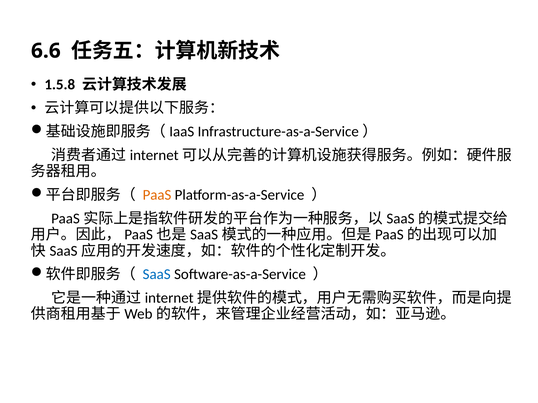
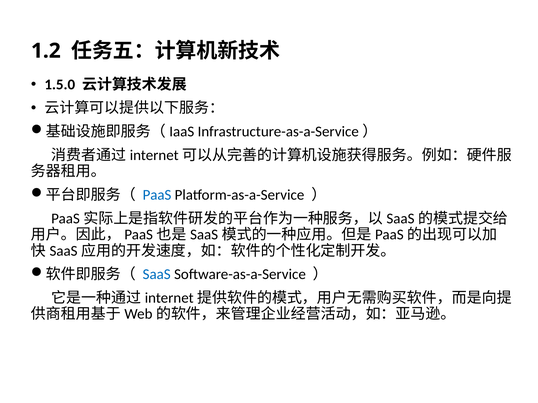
6.6: 6.6 -> 1.2 (46, 51)
1.5.8: 1.5.8 -> 1.5.0 (60, 85)
PaaS colour: orange -> blue (157, 195)
